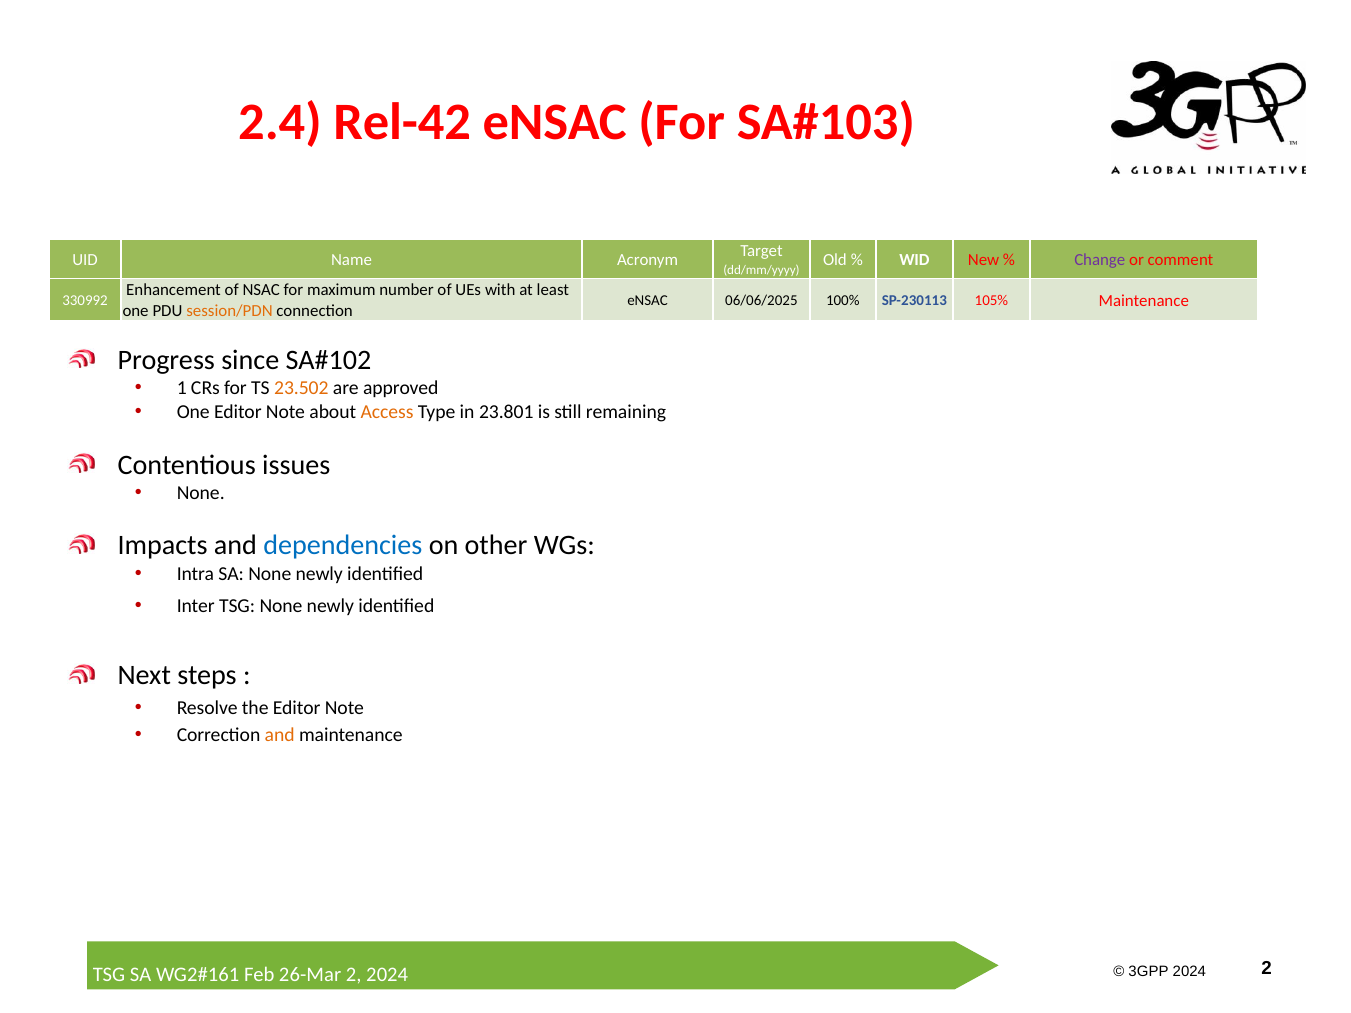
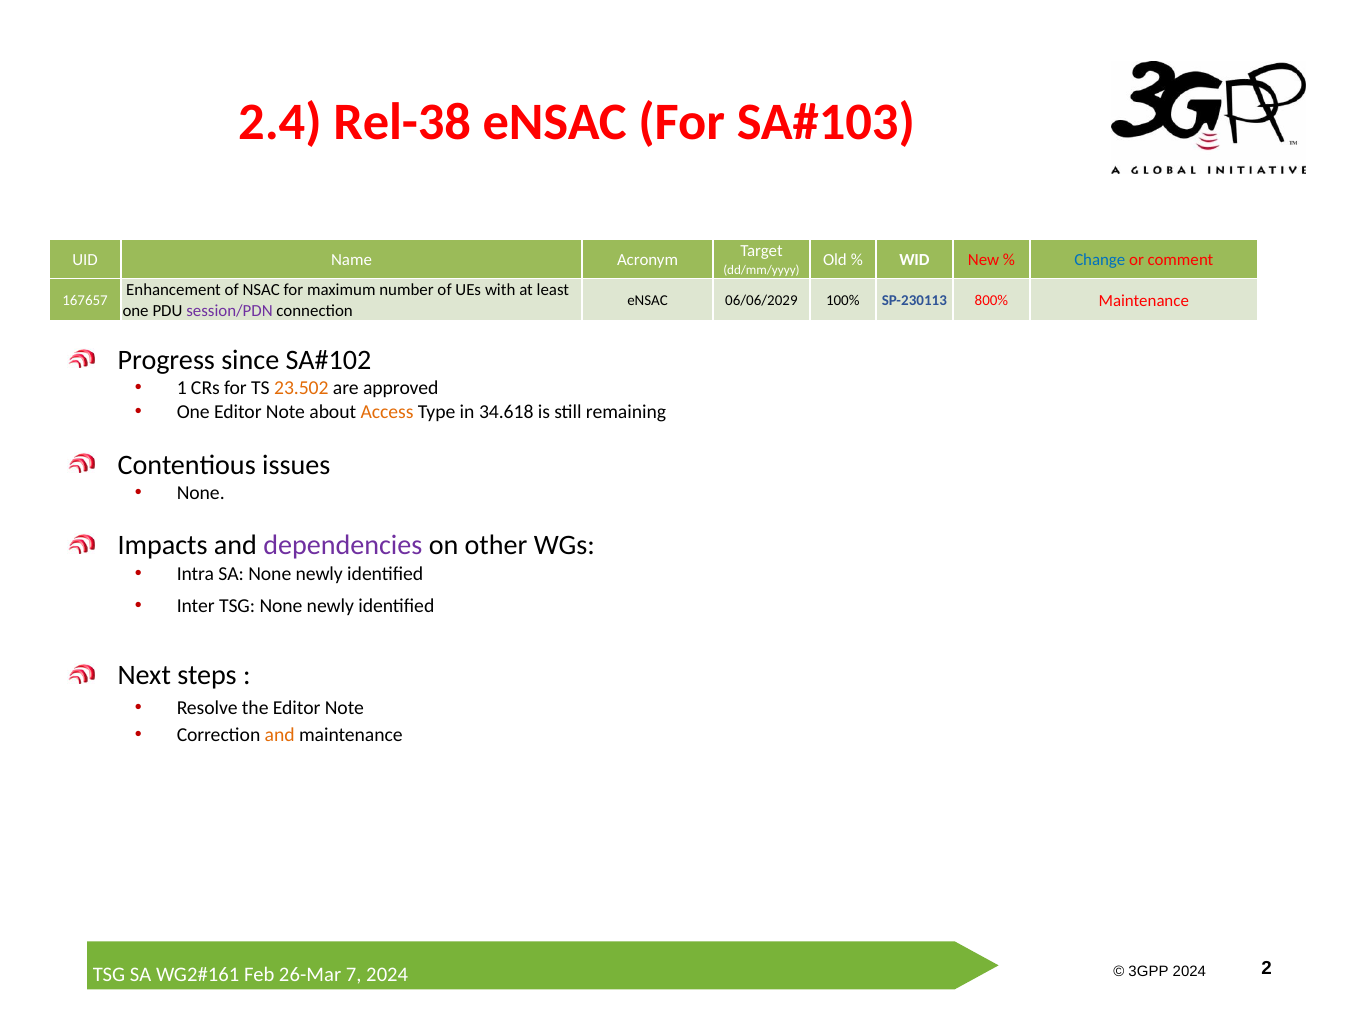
Rel-42: Rel-42 -> Rel-38 (402, 122)
Change colour: purple -> blue (1100, 260)
330992: 330992 -> 167657 (85, 301)
06/06/2025: 06/06/2025 -> 06/06/2029 (761, 301)
105%: 105% -> 800% (991, 301)
session/PDN colour: orange -> purple (230, 311)
23.801: 23.801 -> 34.618 (506, 412)
dependencies colour: blue -> purple (343, 546)
2: 2 -> 7 (354, 975)
